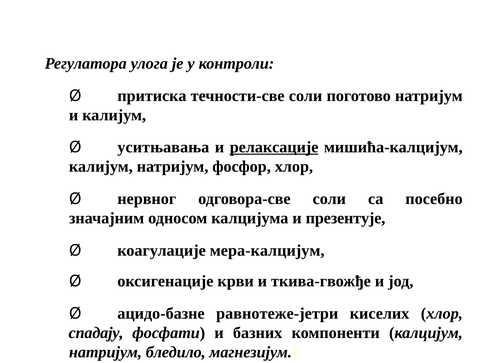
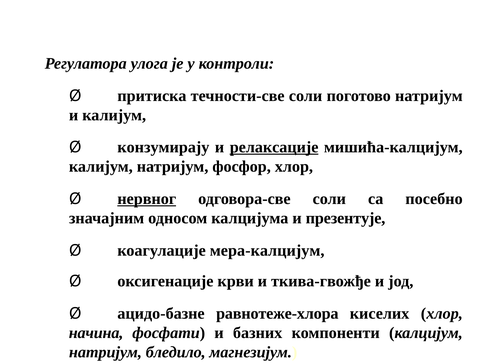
уситњавања: уситњавања -> конзумирају (163, 147)
нервног underline: none -> present (147, 199)
равнотеже-јетри: равнотеже-јетри -> равнотеже-хлора (277, 313)
спадају: спадају -> начина (96, 333)
